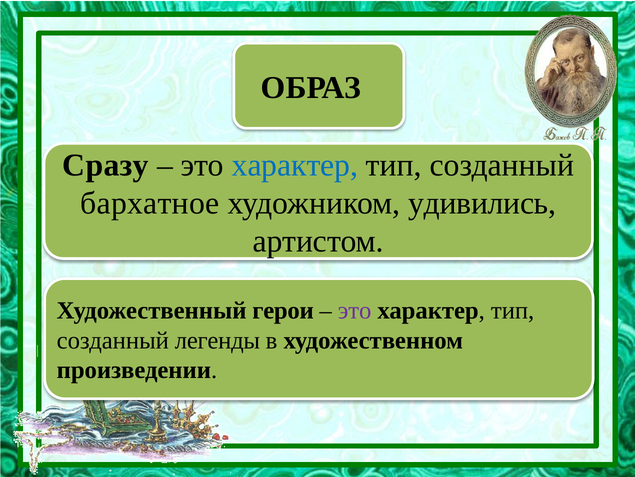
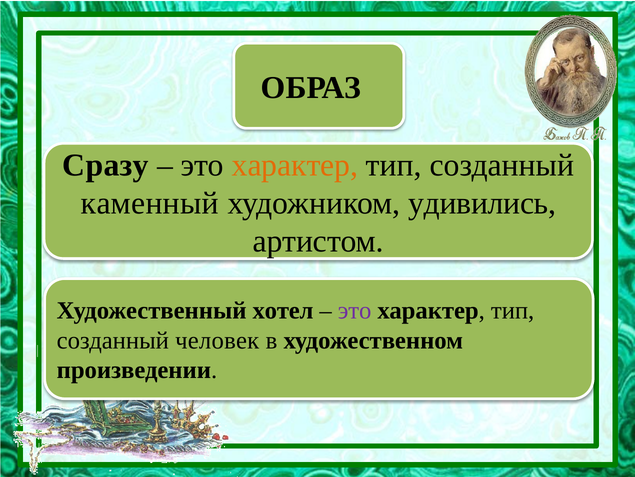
характер colour: blue -> orange (295, 165)
бархатное: бархатное -> каменный (150, 203)
герои: герои -> хотел (283, 310)
легенды: легенды -> человек (217, 340)
